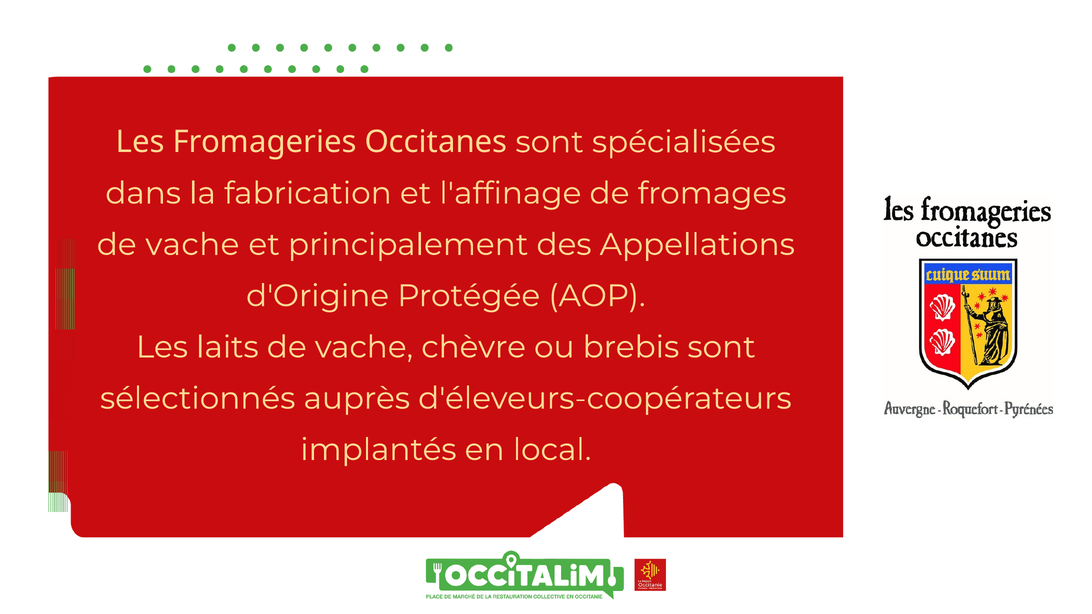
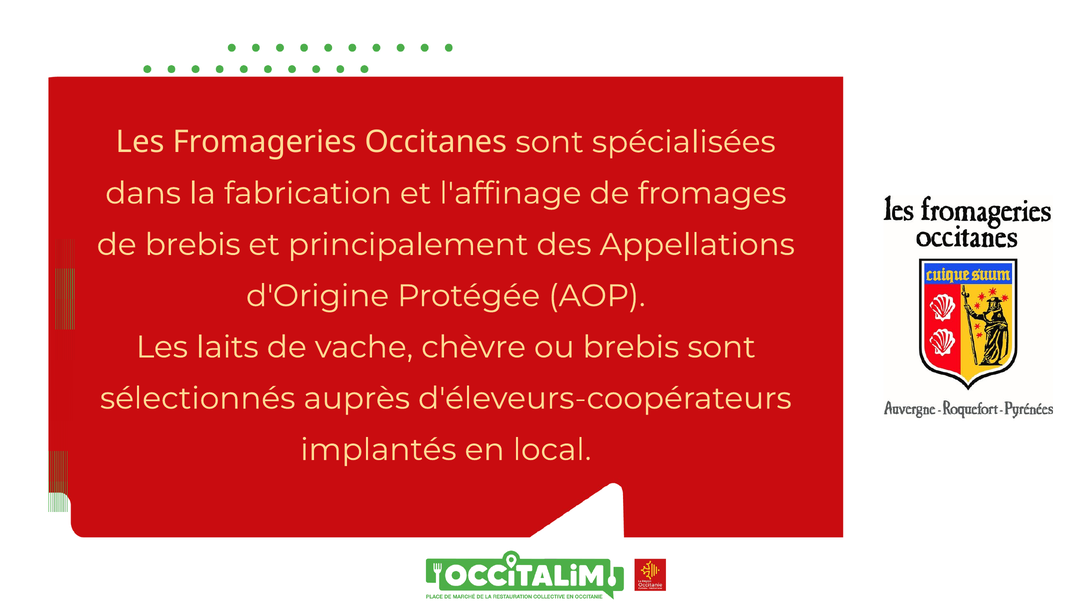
vache: vache -> brebis (193, 245)
